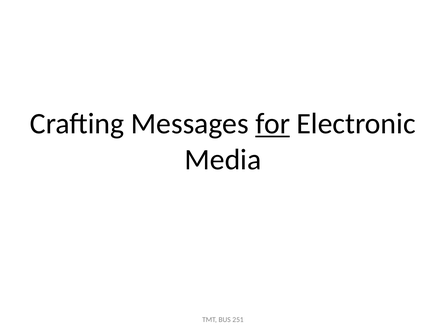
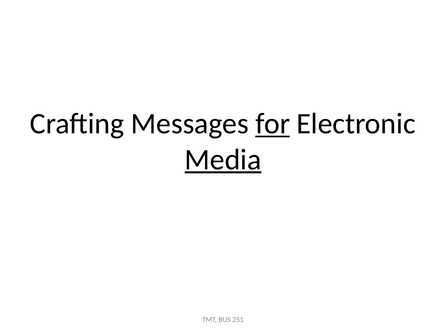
Media underline: none -> present (223, 159)
